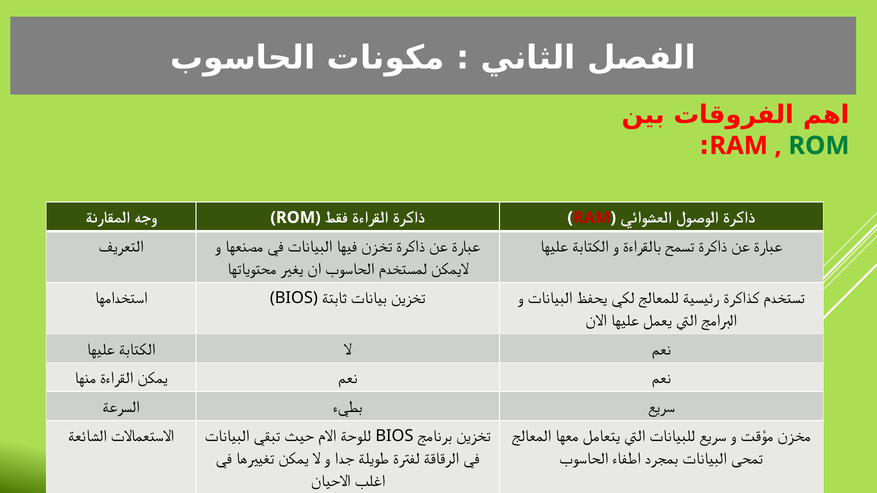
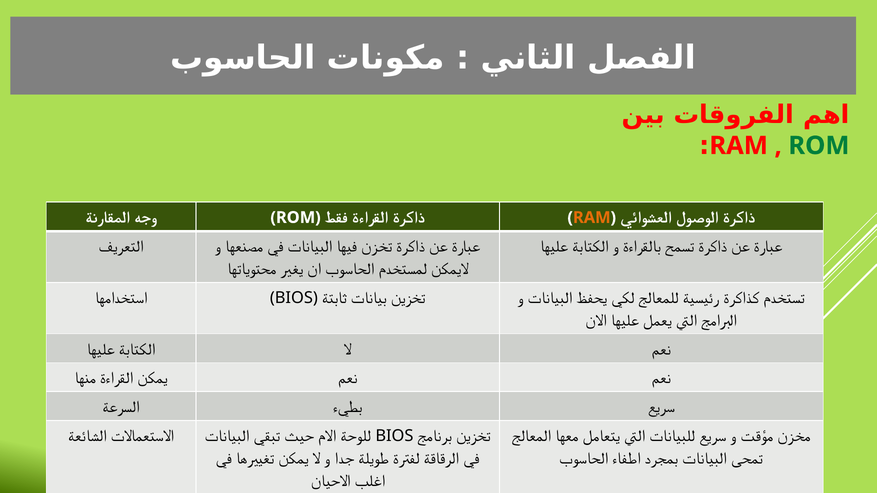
RAM colour: red -> orange (592, 218)
